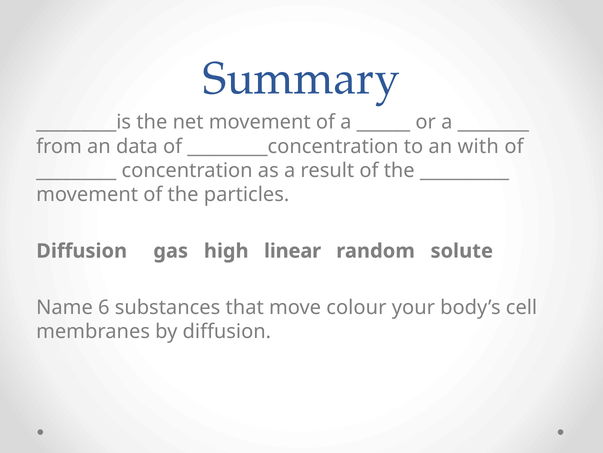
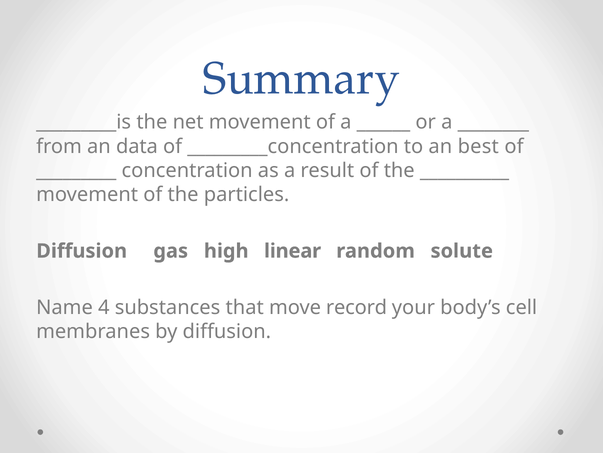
with: with -> best (478, 146)
6: 6 -> 4 (104, 307)
colour: colour -> record (357, 307)
